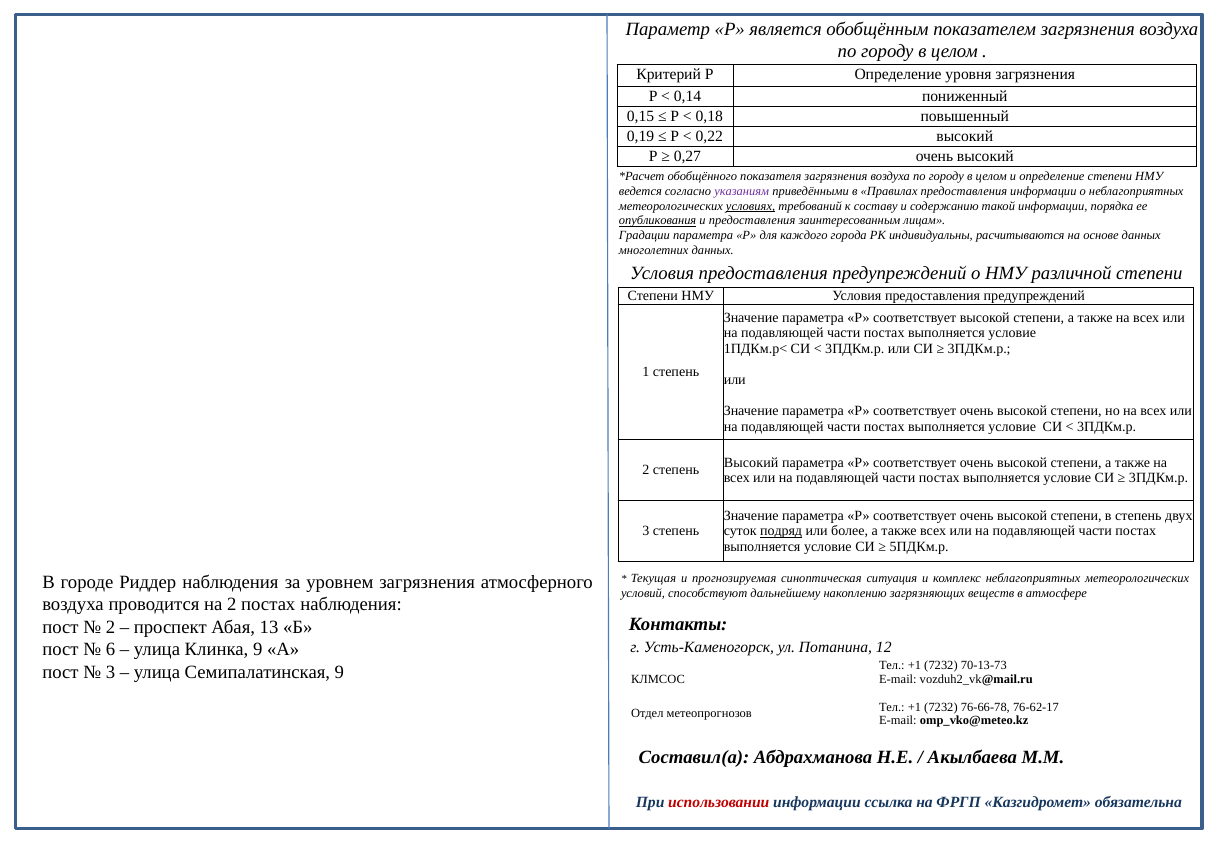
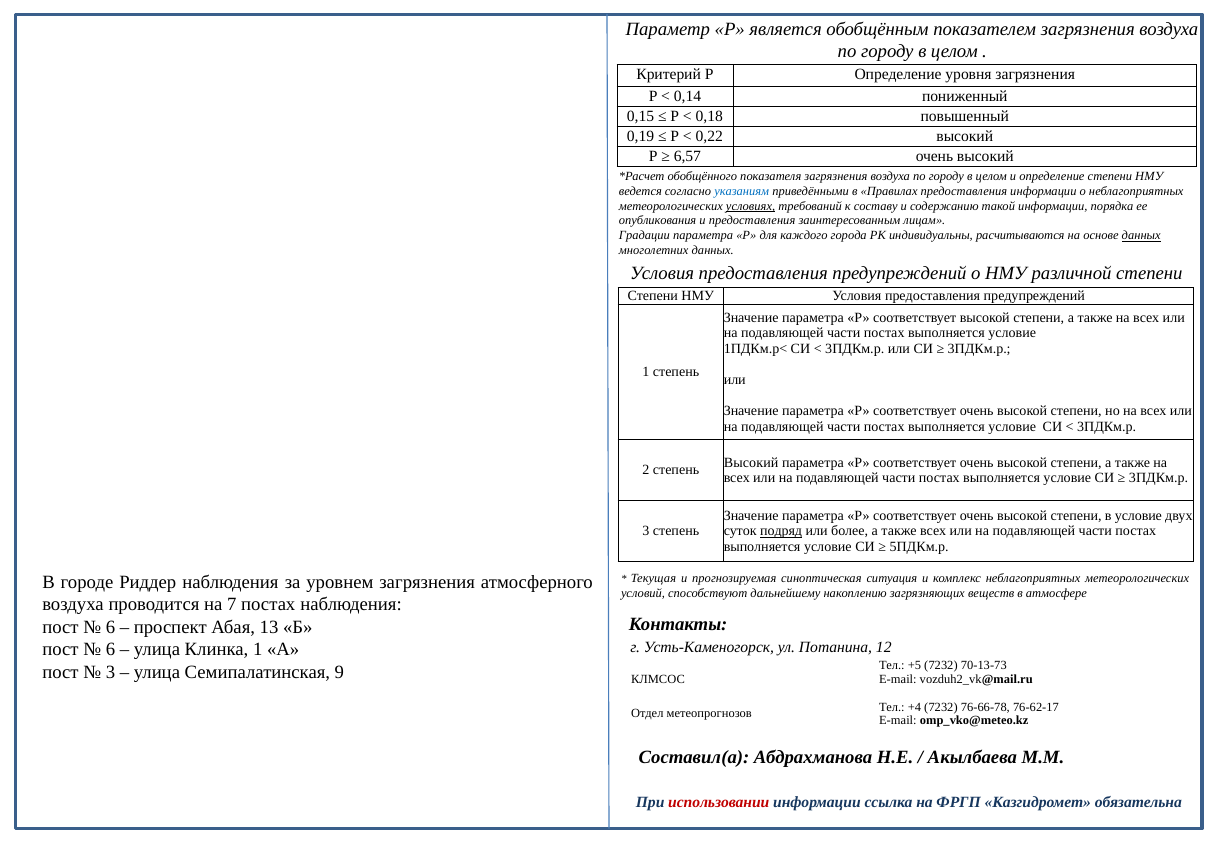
0,27: 0,27 -> 6,57 (687, 156)
указаниям colour: purple -> blue (742, 191)
опубликования underline: present -> none (658, 221)
данных underline: none -> present (1141, 236)
в степень: степень -> условие (1138, 516)
на 2: 2 -> 7 (232, 605)
2: 2 -> 6 (110, 627)
Клинка 9: 9 -> 1 (258, 650)
+1: +1 -> +5 (914, 666)
+1: +1 -> +4 (914, 707)
